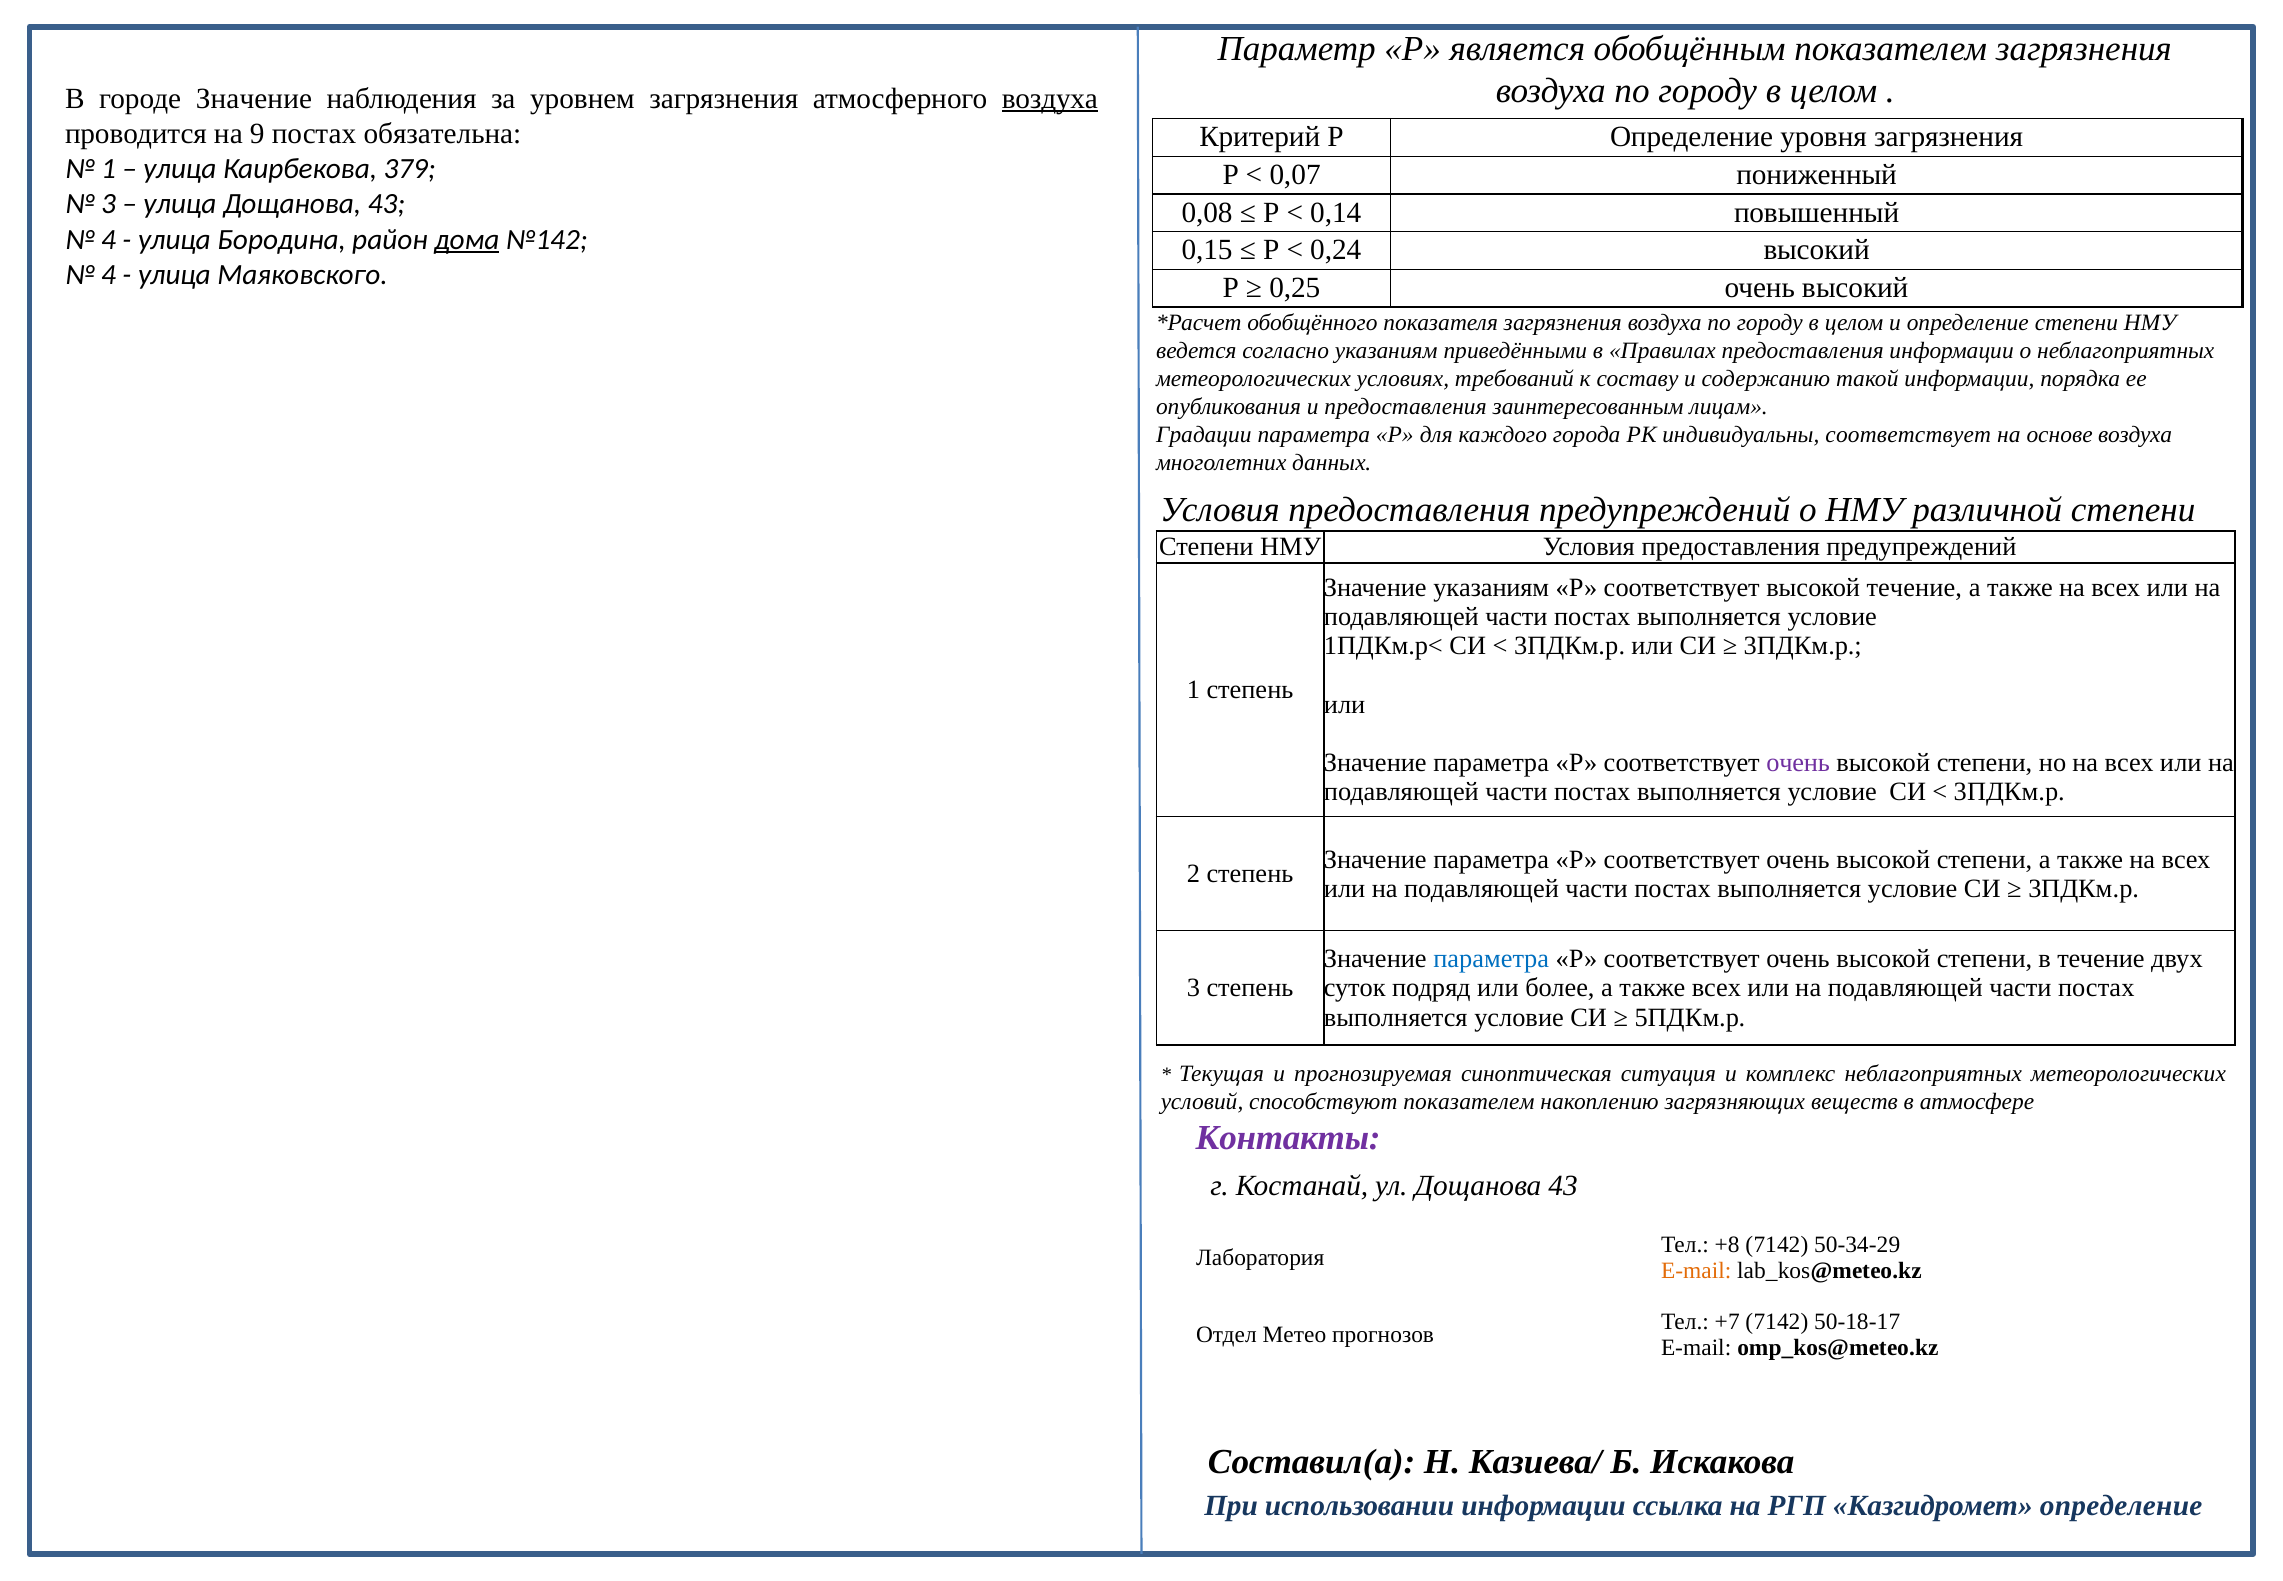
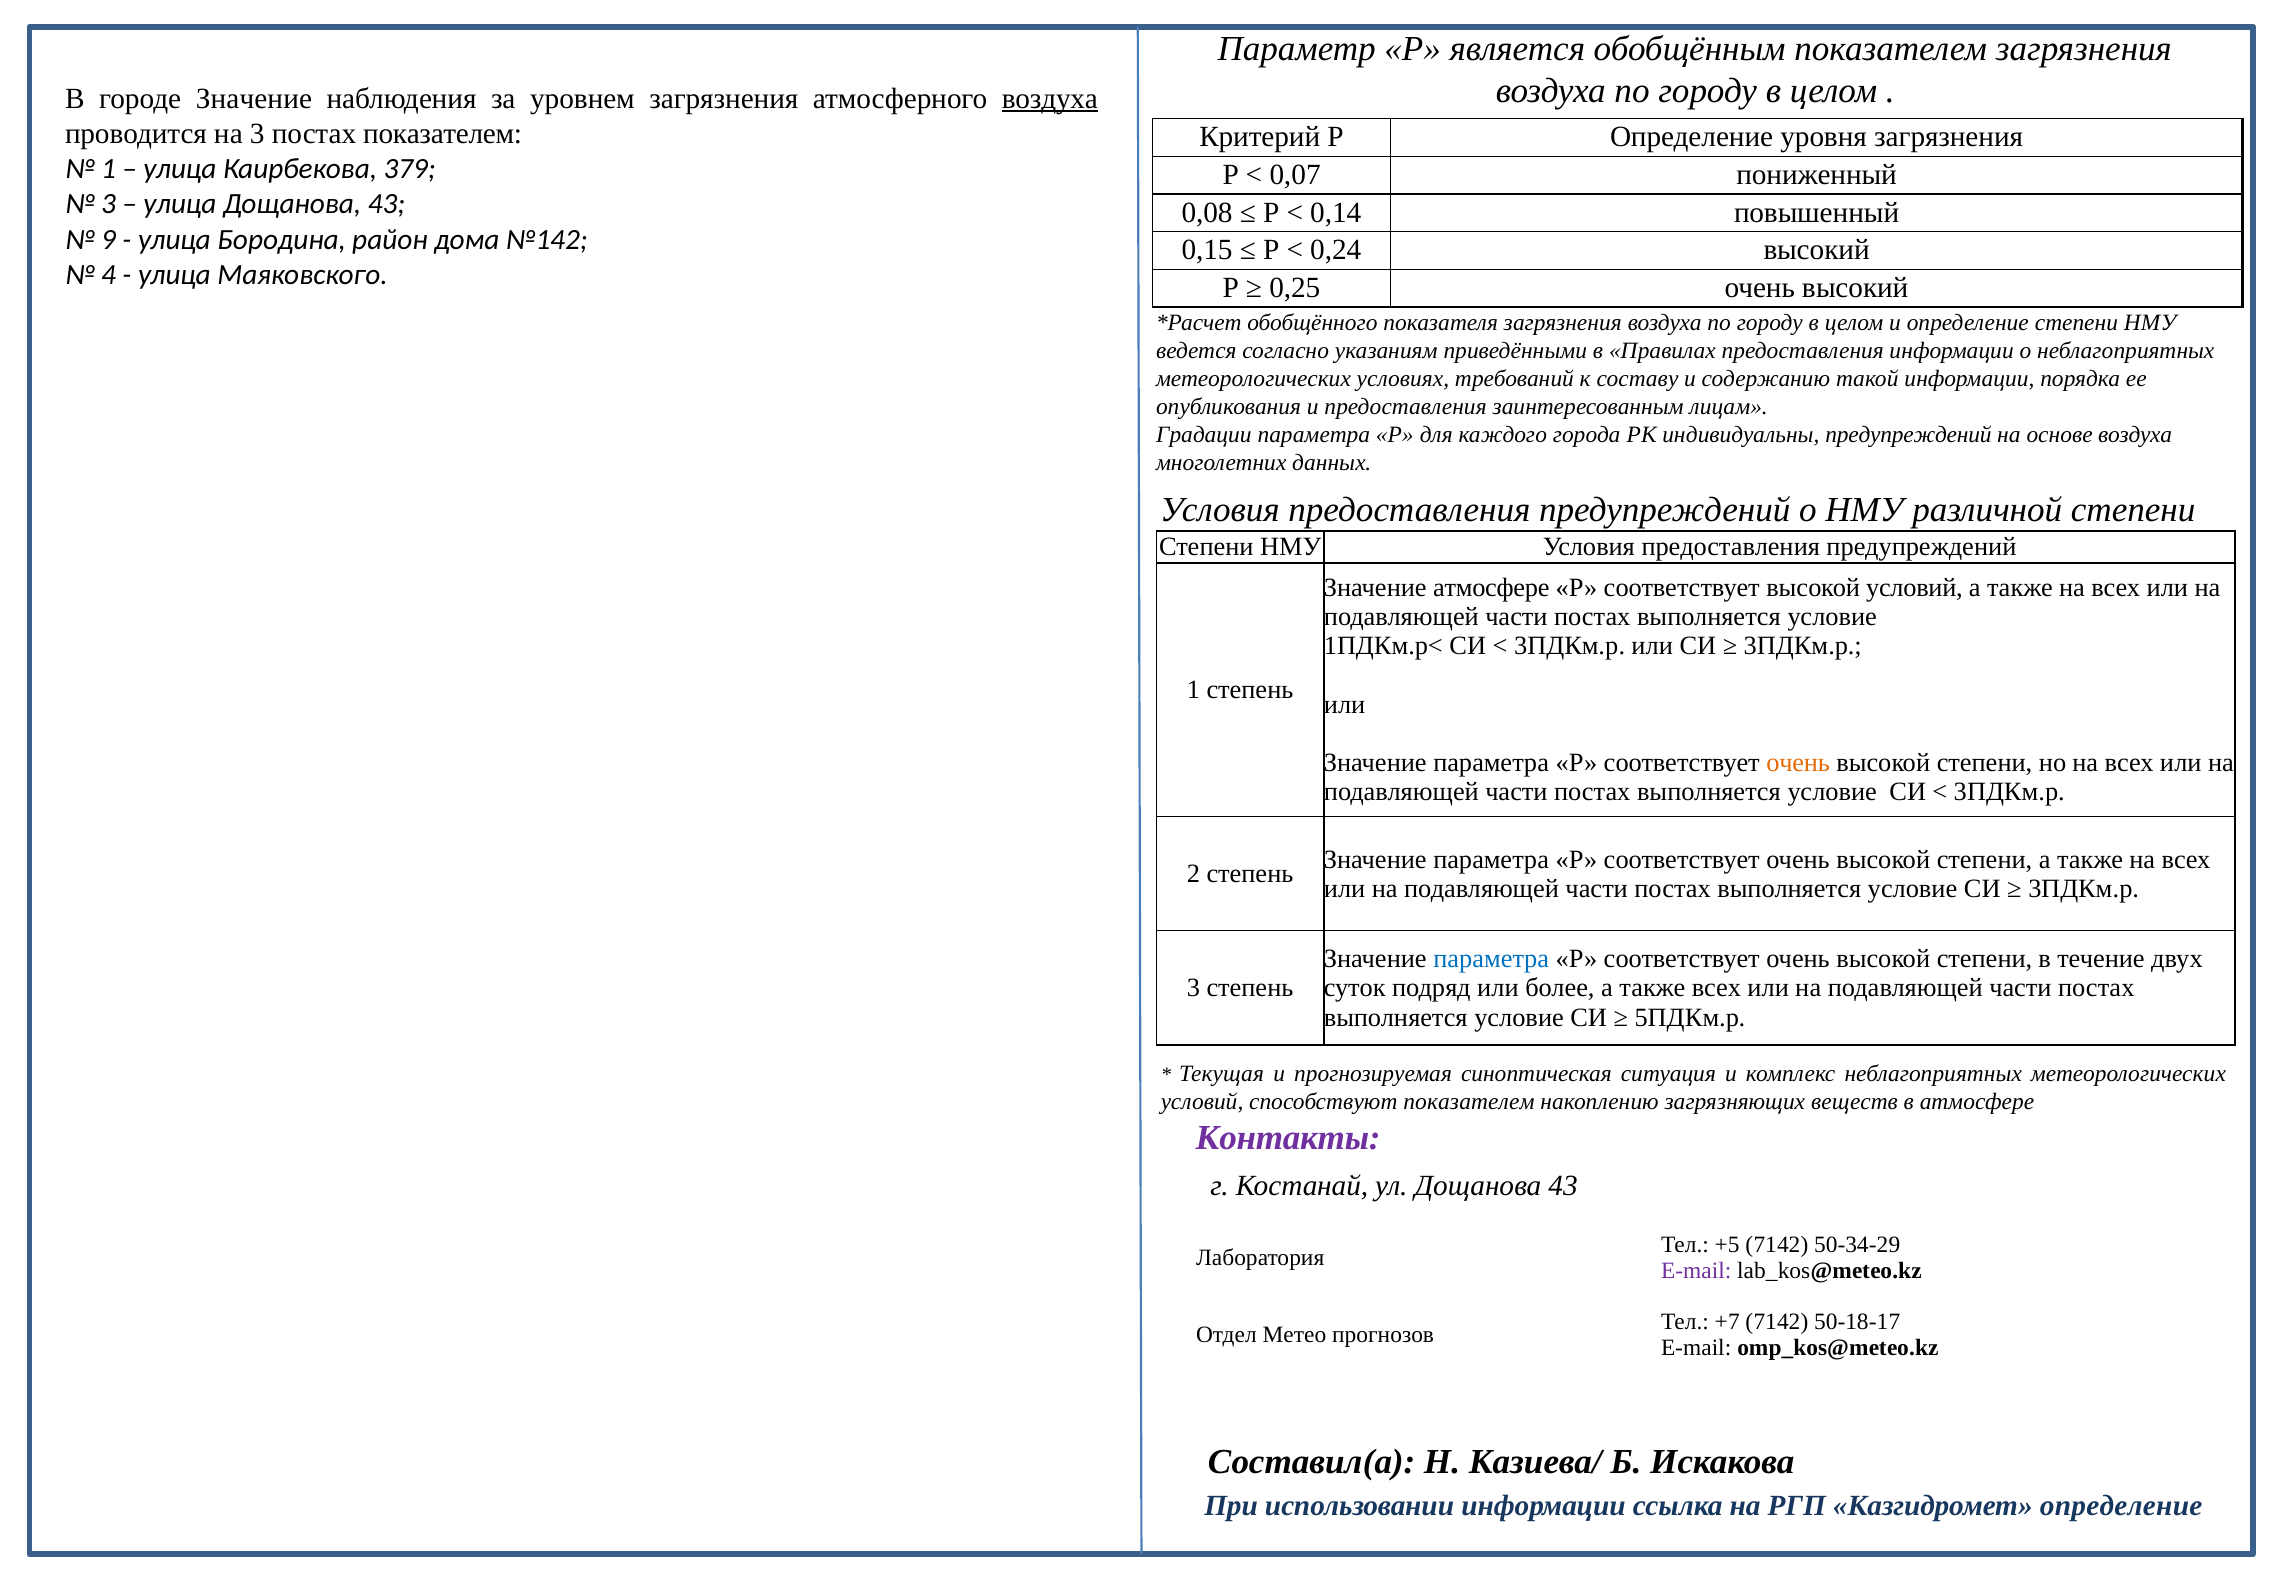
на 9: 9 -> 3 (257, 134)
постах обязательна: обязательна -> показателем (443, 134)
4: 4 -> 9 (109, 239)
дома underline: present -> none (467, 239)
индивидуальны соответствует: соответствует -> предупреждений (1908, 435)
Значение указаниям: указаниям -> атмосфере (1491, 588)
высокой течение: течение -> условий (1914, 588)
очень colour: purple -> orange (1798, 763)
+8: +8 -> +5 (1727, 1244)
E-mail colour: orange -> purple (1696, 1270)
